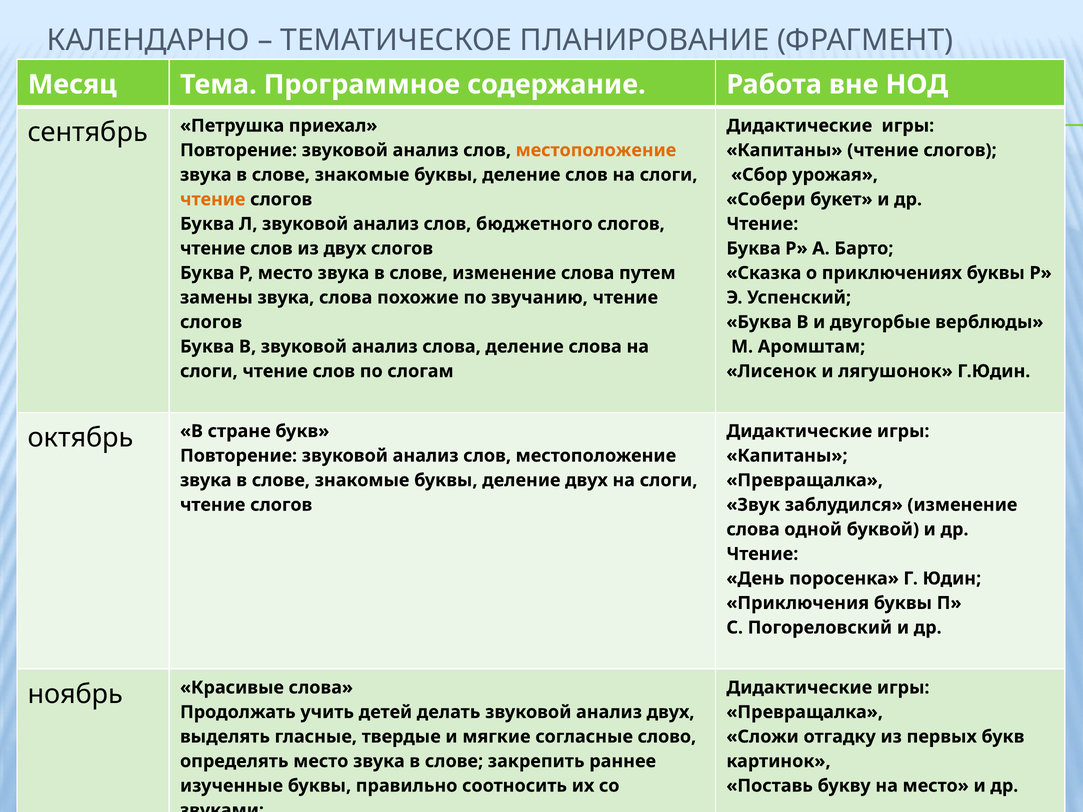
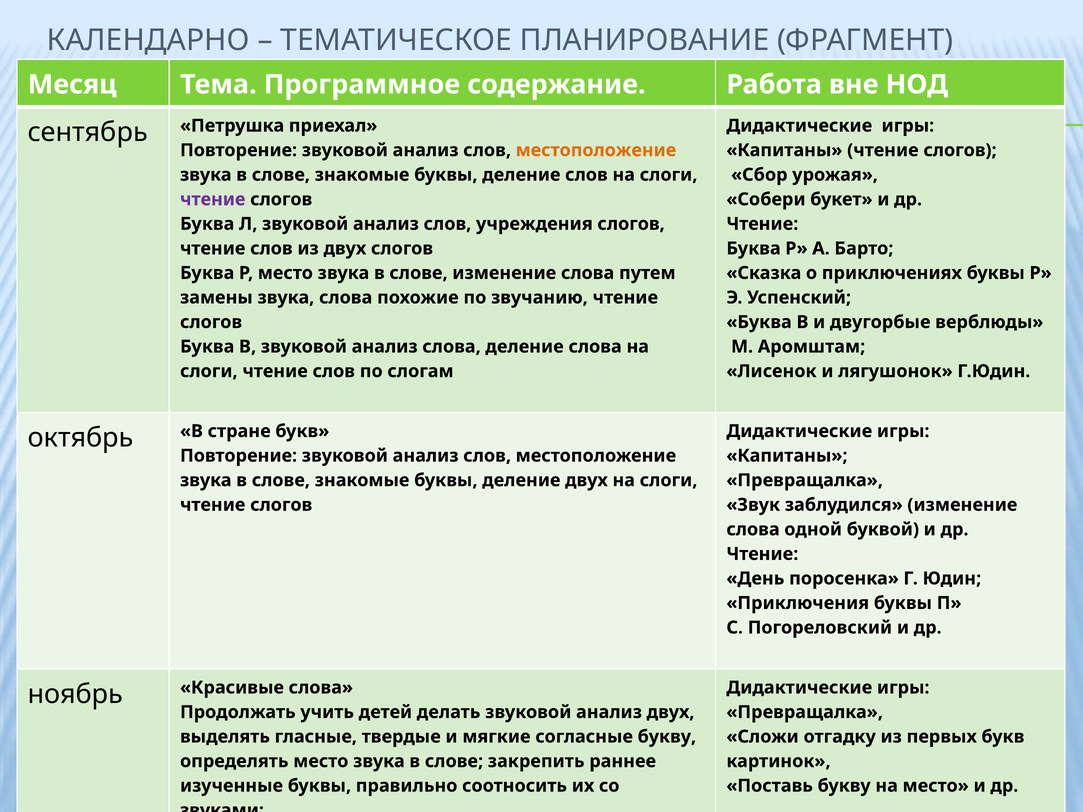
чтение colour: orange -> purple (213, 199)
бюджетного: бюджетного -> учреждения (534, 224)
согласные слово: слово -> букву (667, 737)
